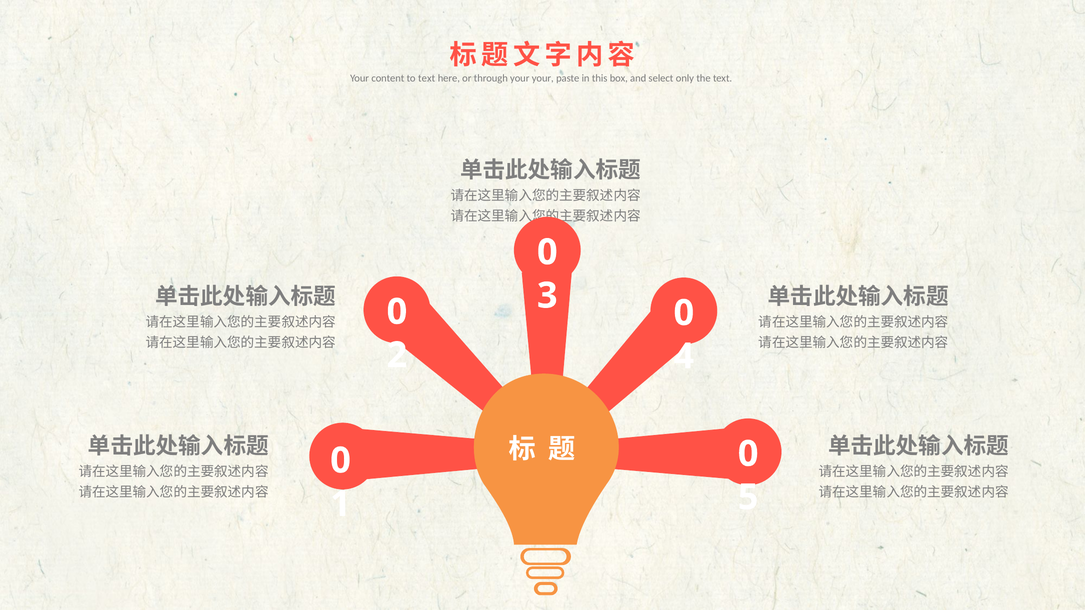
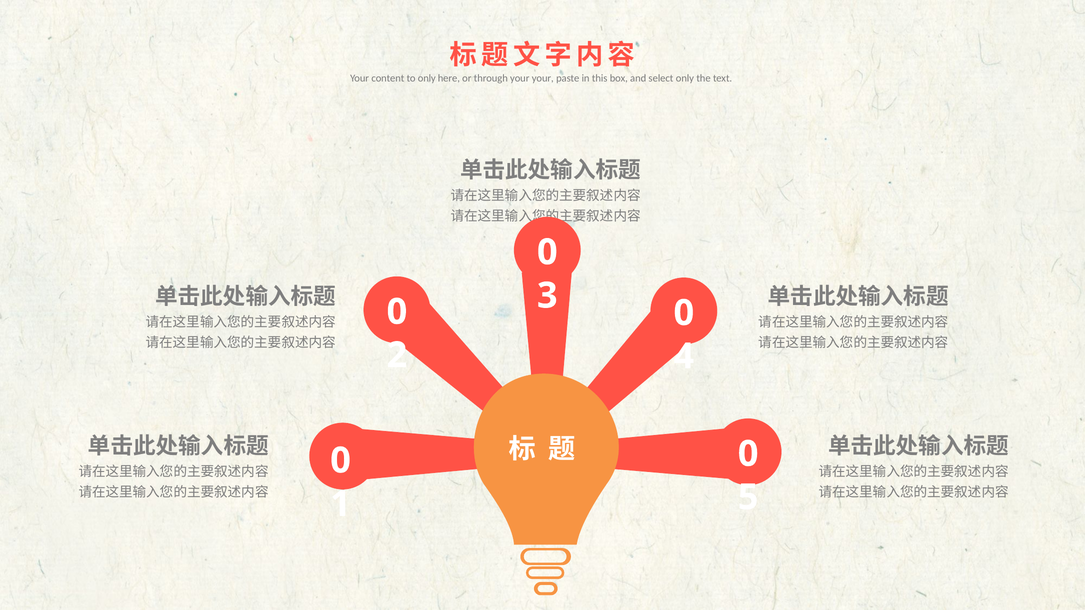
to text: text -> only (427, 78)
